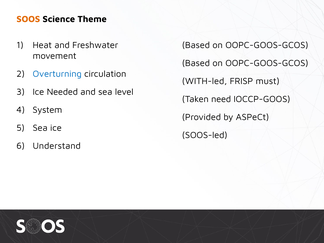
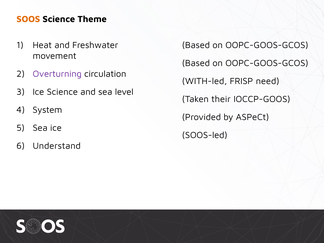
Overturning colour: blue -> purple (57, 74)
must: must -> need (268, 81)
Ice Needed: Needed -> Science (62, 92)
need: need -> their (221, 99)
